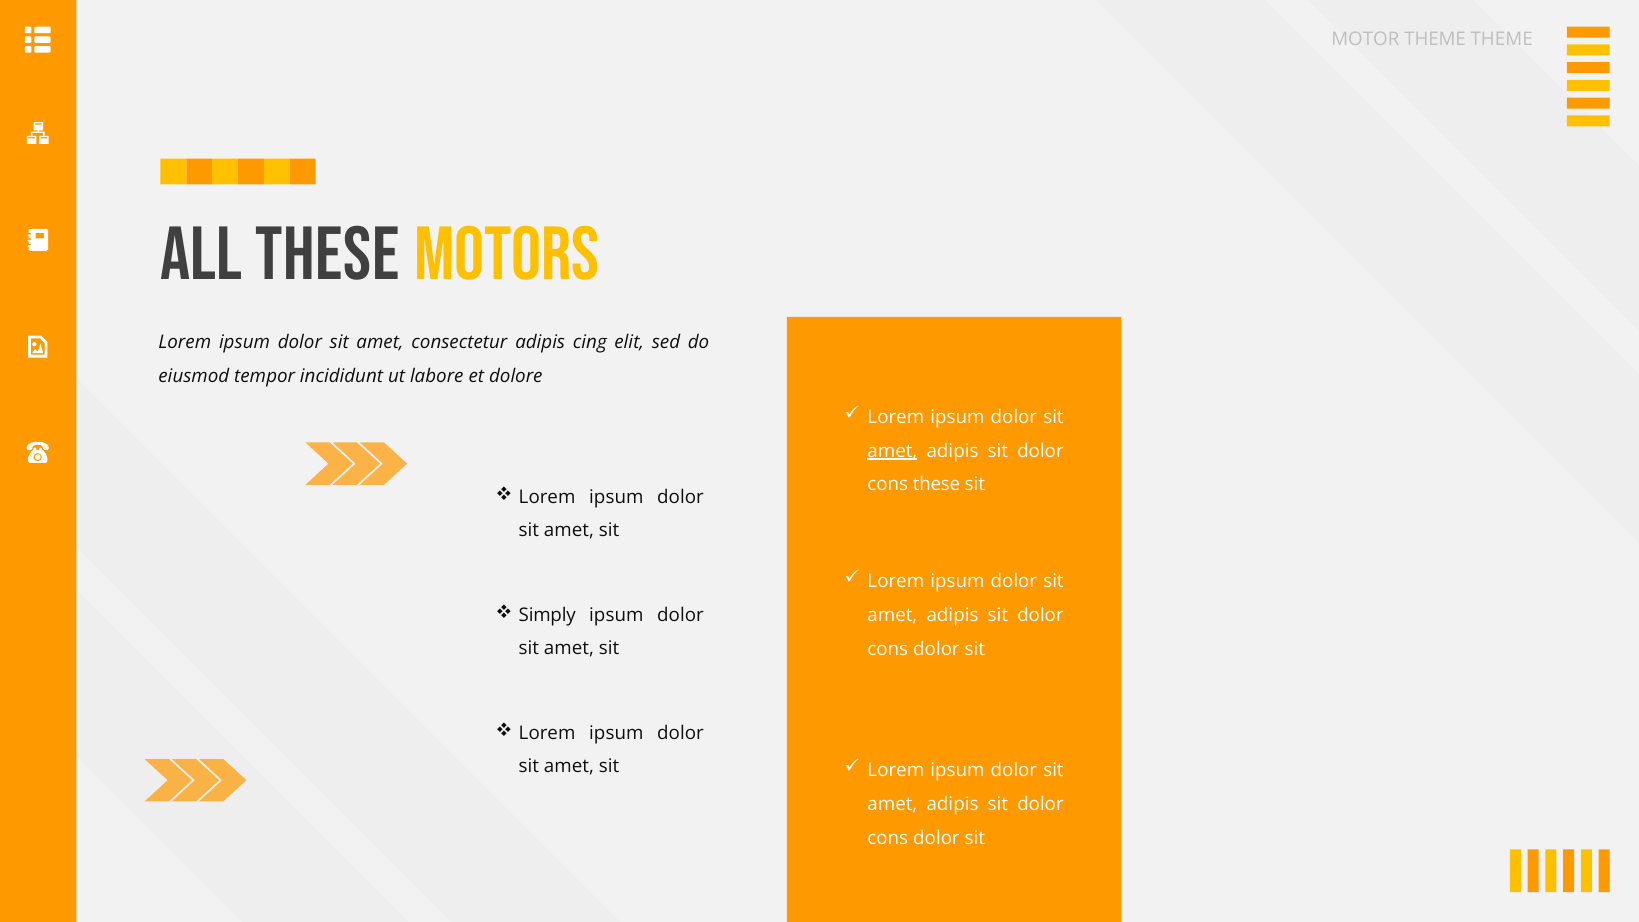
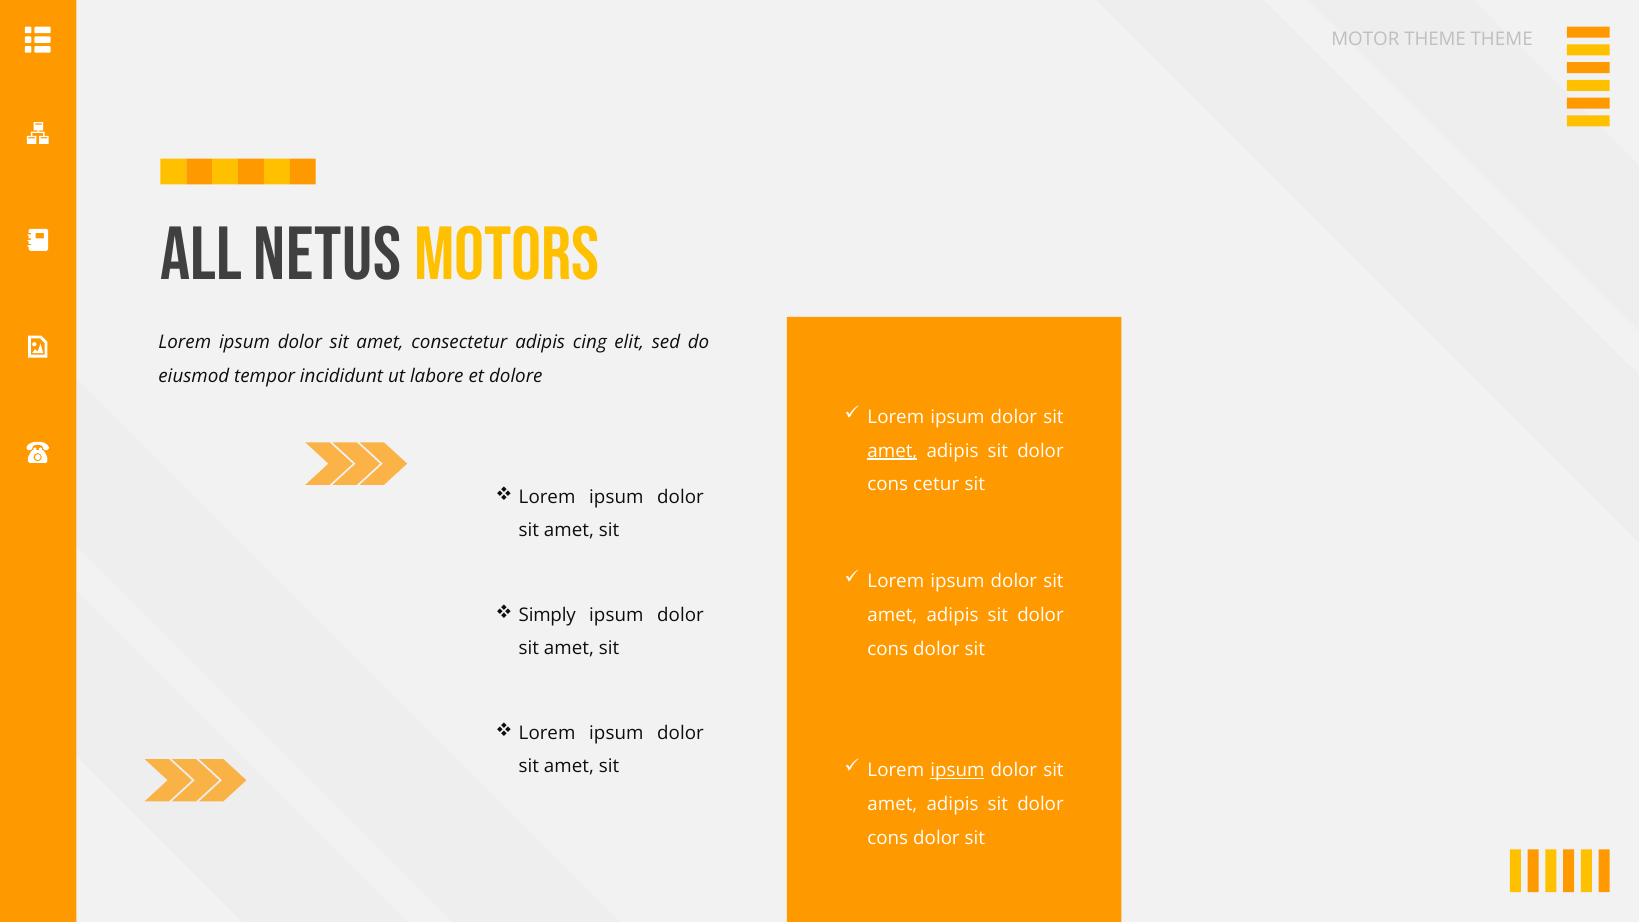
All These: These -> Netus (328, 254)
cons these: these -> cetur (936, 485)
ipsum underline: none -> present (957, 770)
